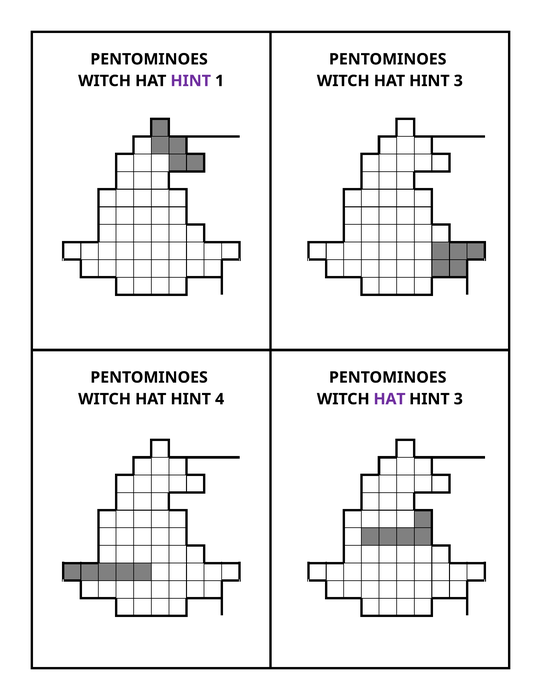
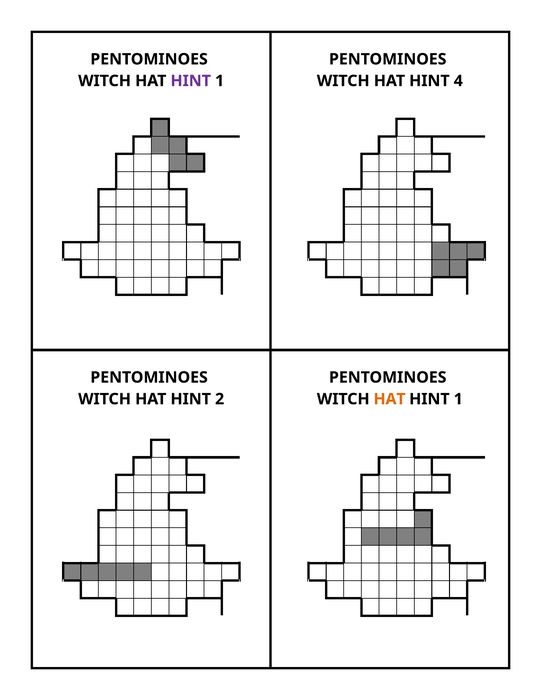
3: 3 -> 4 (458, 81)
4: 4 -> 2 (220, 399)
HAT colour: purple -> orange (390, 399)
3: 3 -> 1 (458, 399)
